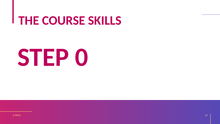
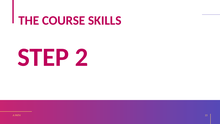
0: 0 -> 2 (82, 57)
